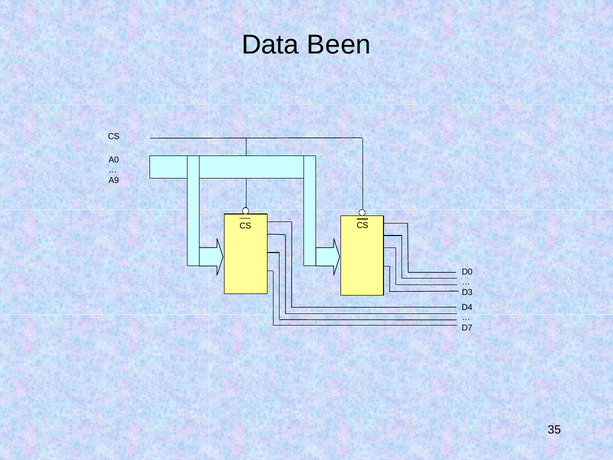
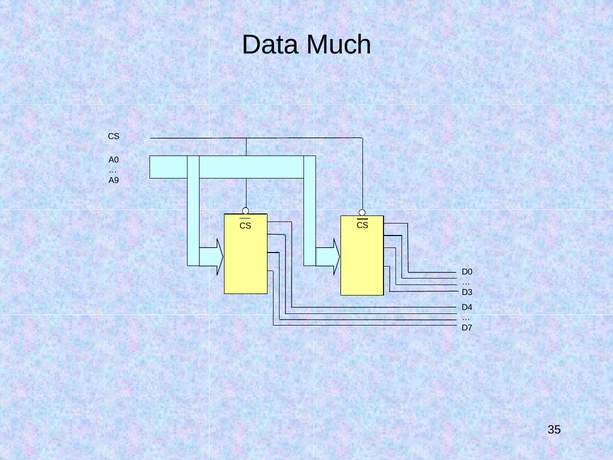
Been: Been -> Much (339, 45)
